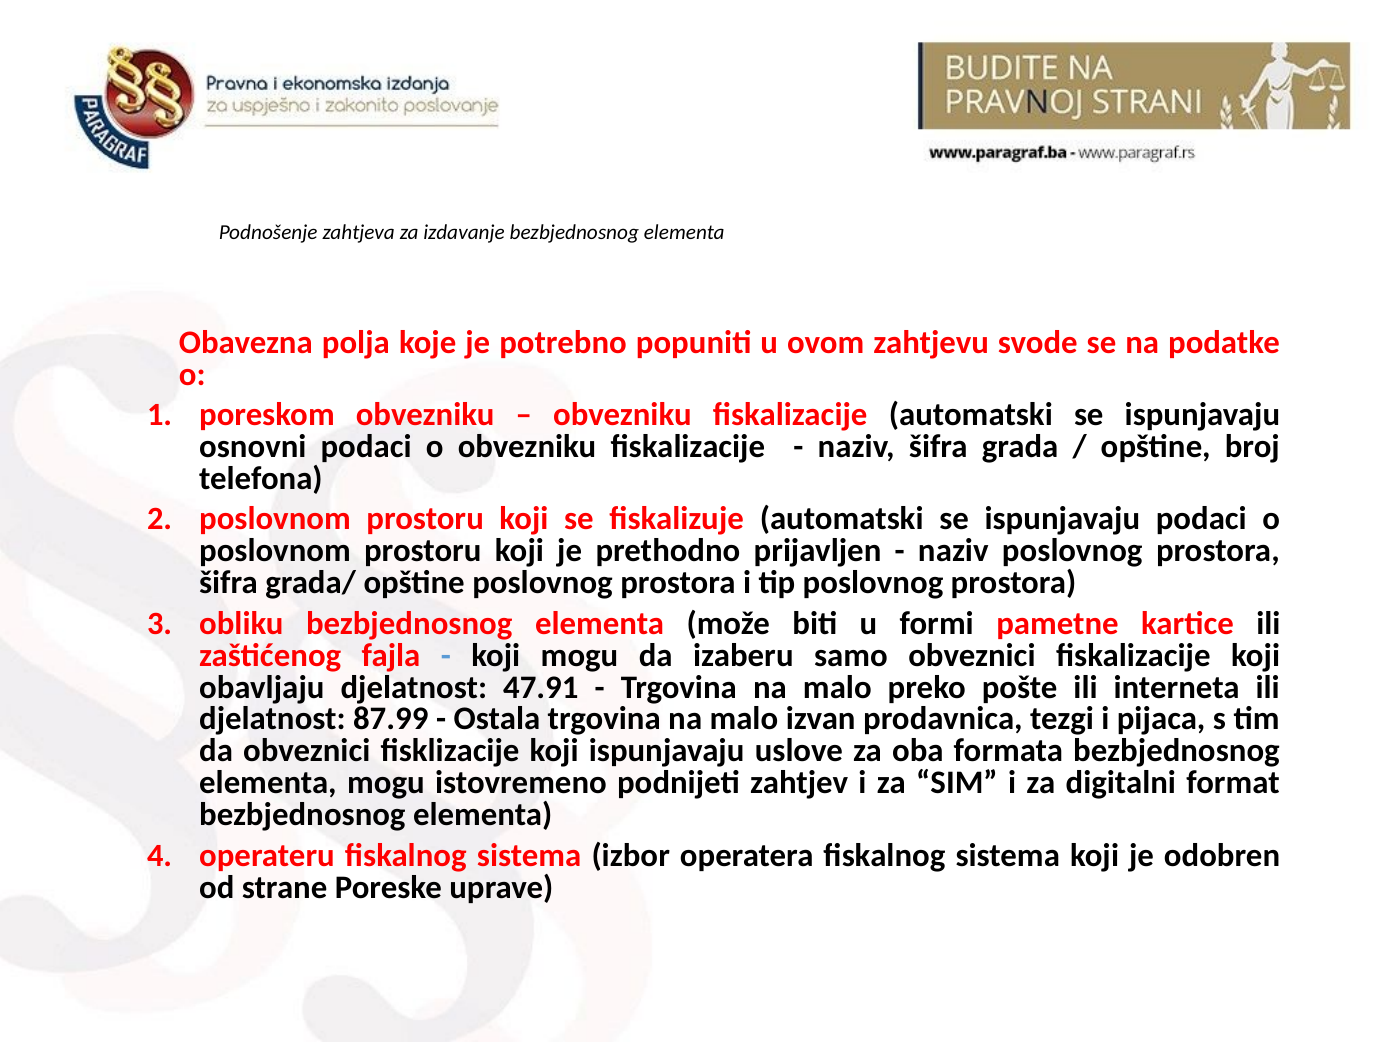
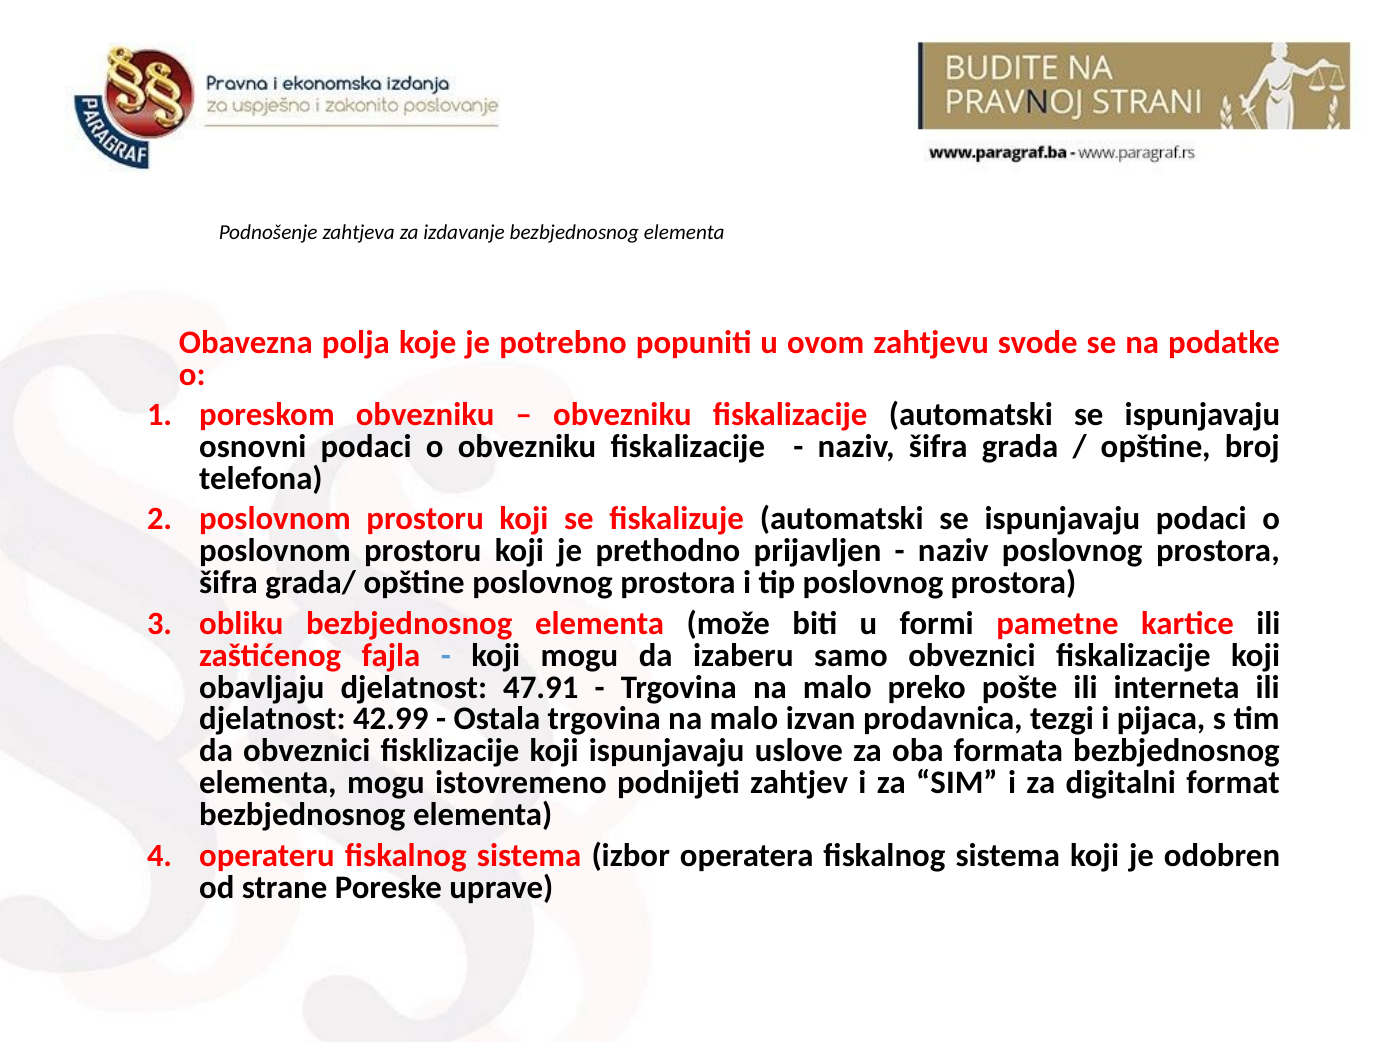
87.99: 87.99 -> 42.99 (391, 719)
